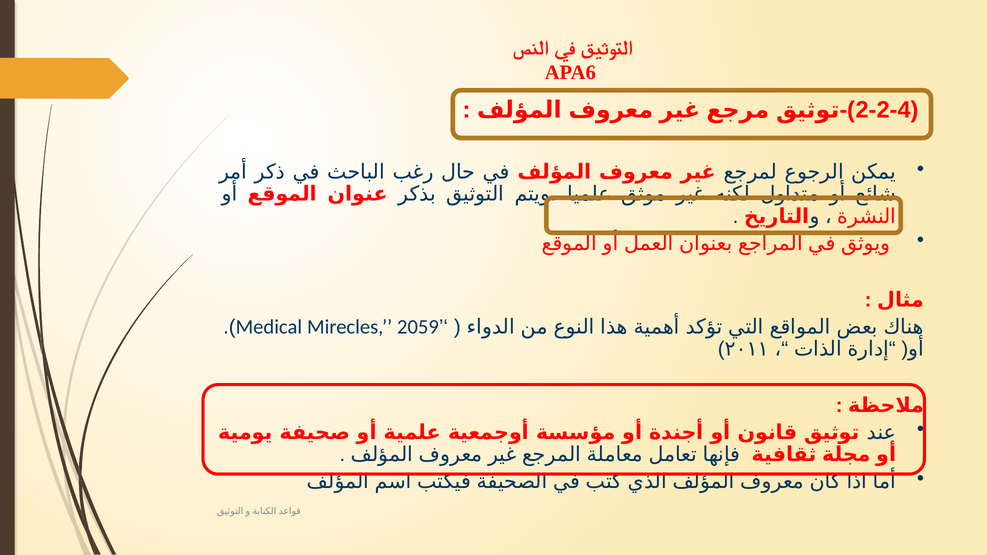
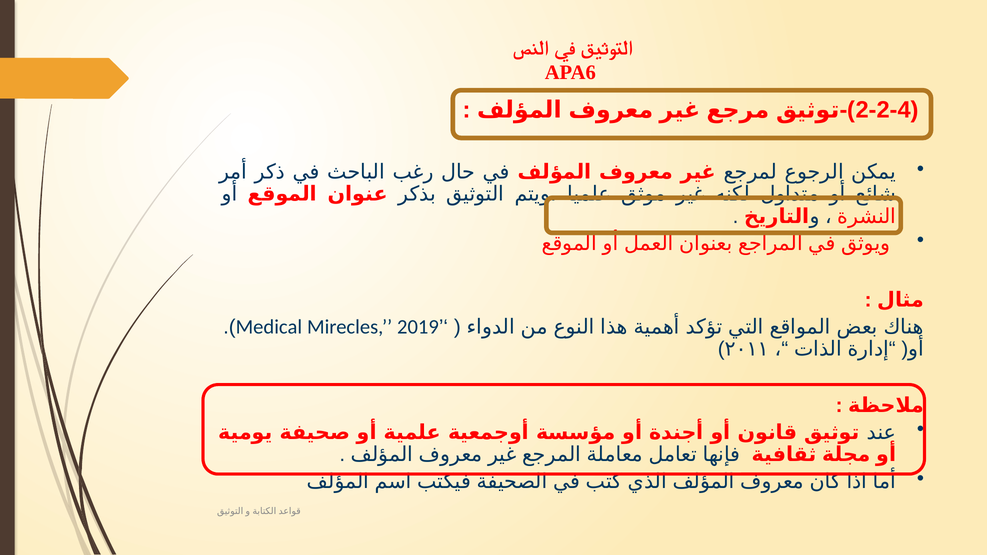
2059: 2059 -> 2019 (418, 327)
